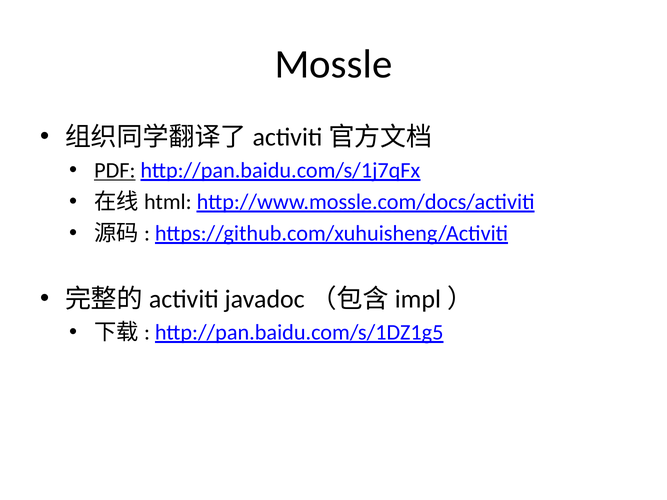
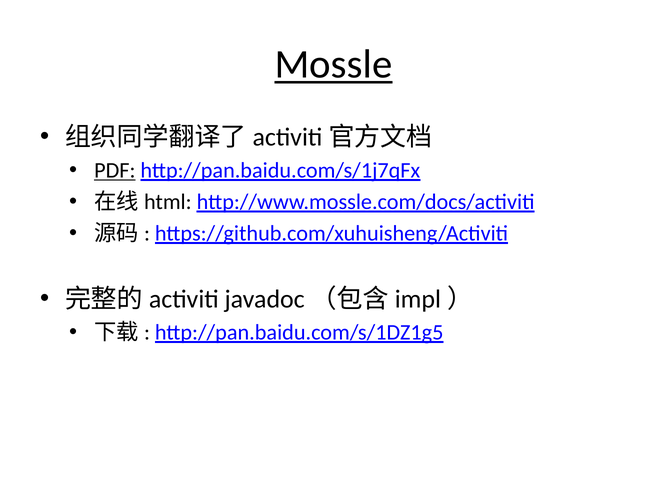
Mossle underline: none -> present (333, 65)
